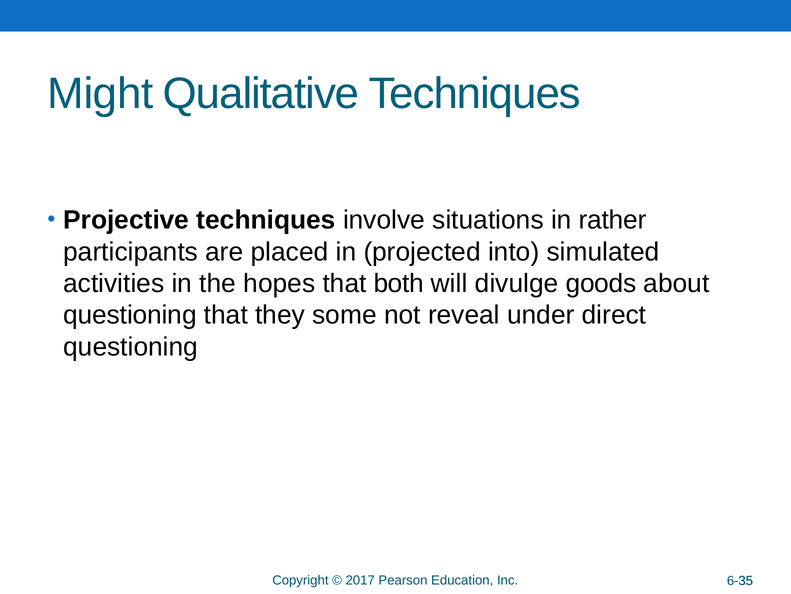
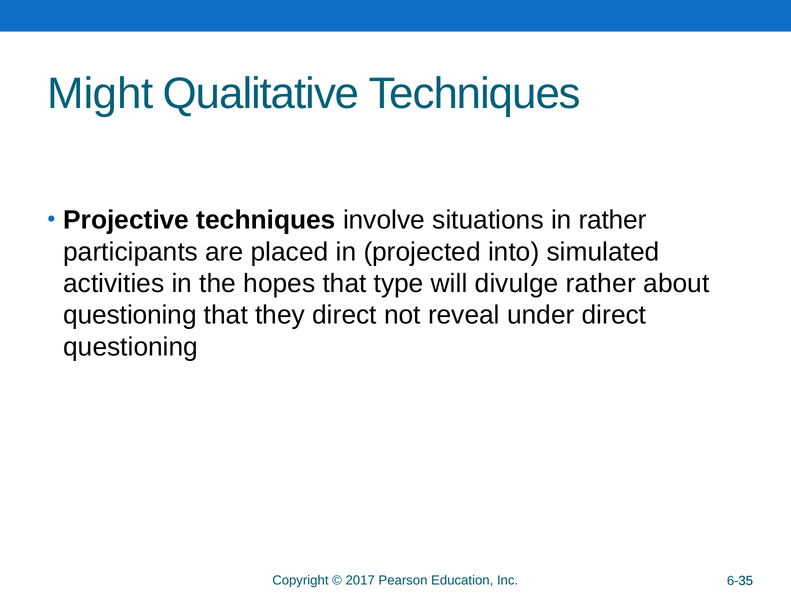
both: both -> type (399, 283)
divulge goods: goods -> rather (601, 283)
they some: some -> direct (344, 315)
